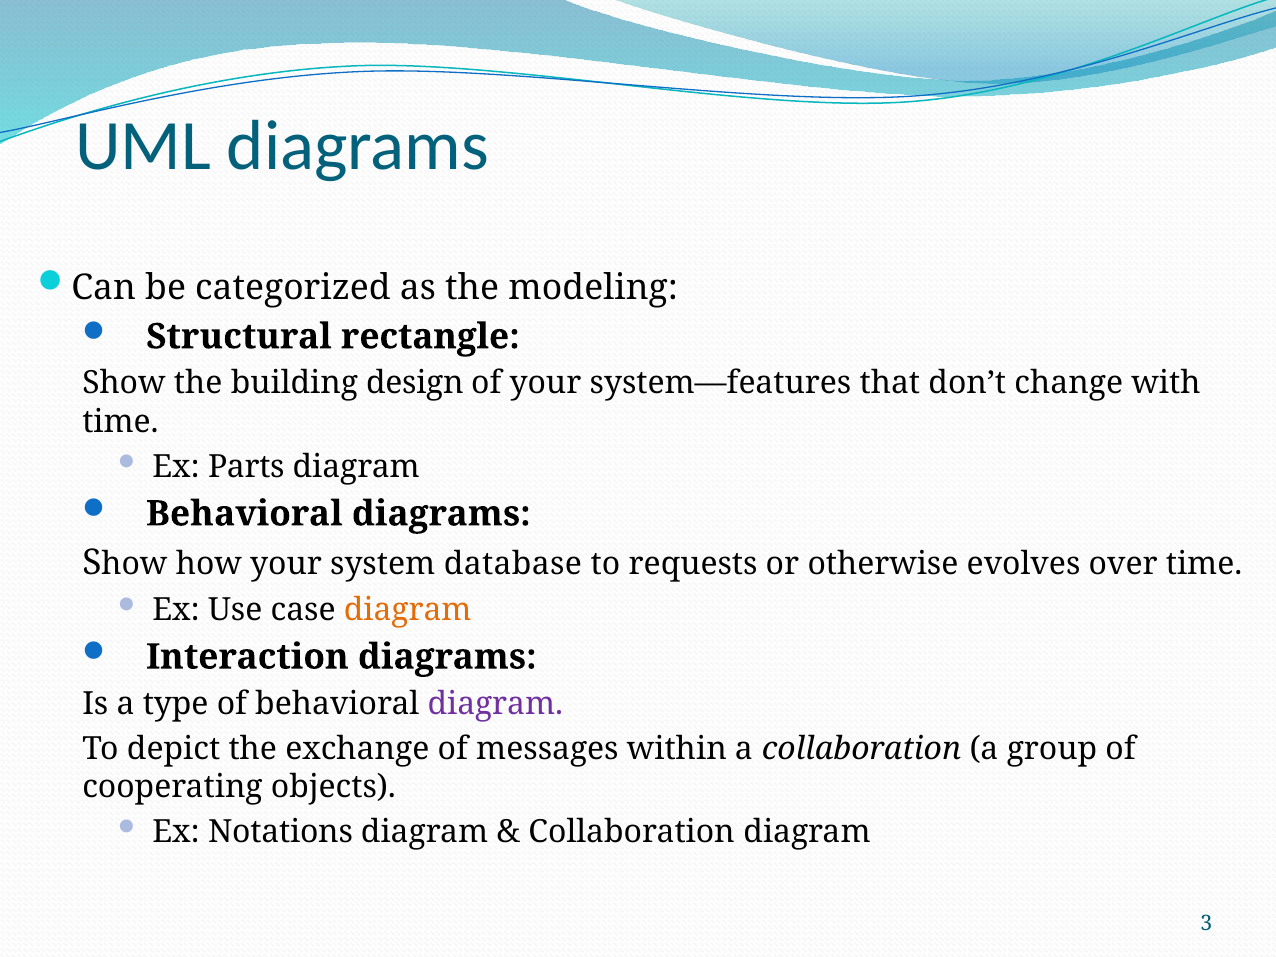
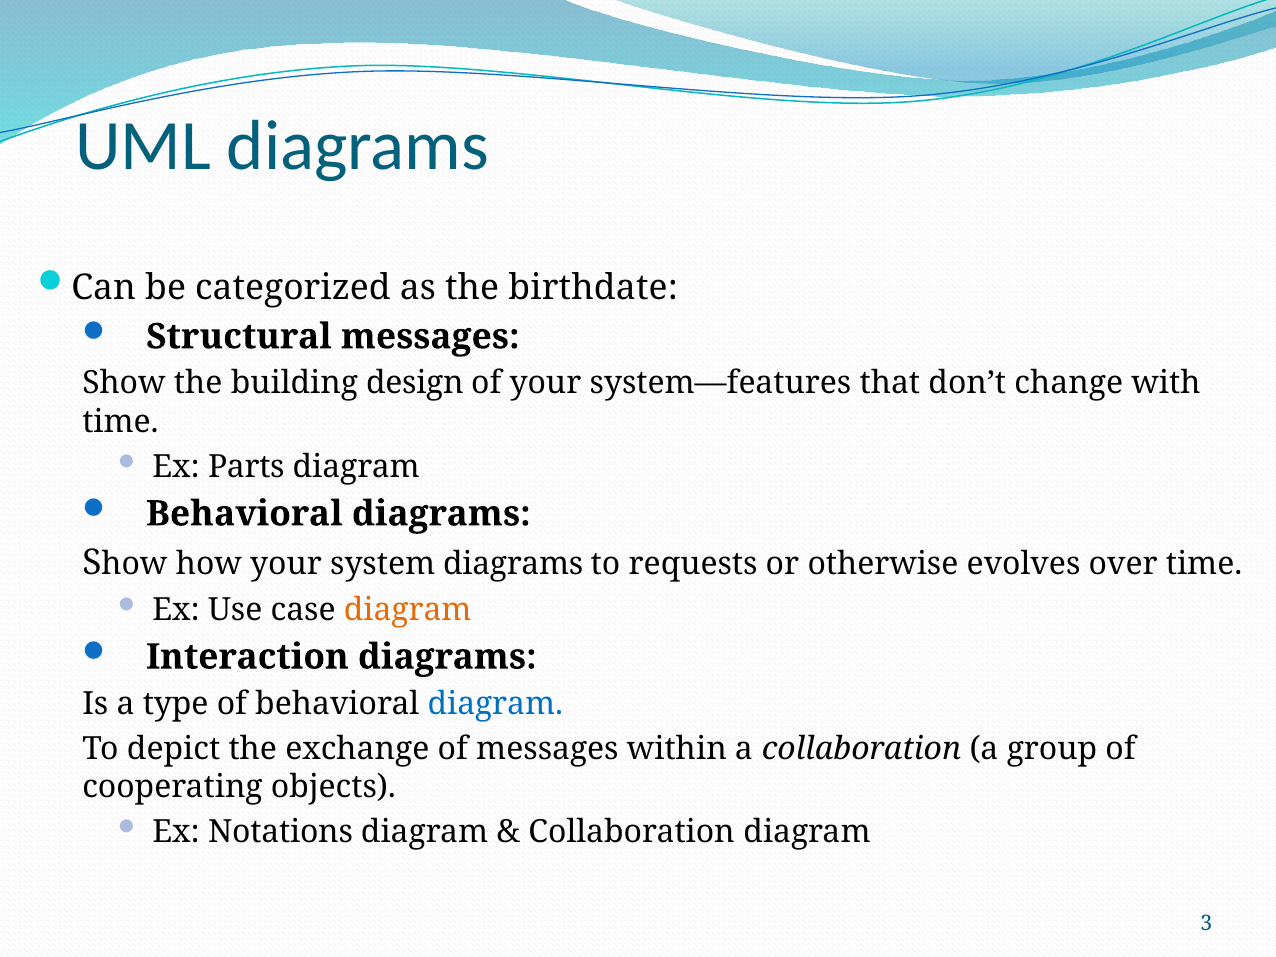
modeling: modeling -> birthdate (593, 288)
Structural rectangle: rectangle -> messages (430, 337)
system database: database -> diagrams (513, 564)
diagram colour: purple -> blue (495, 704)
